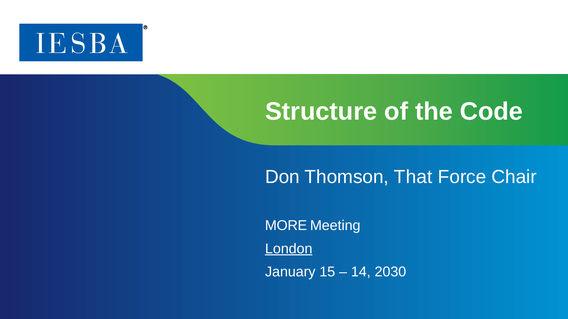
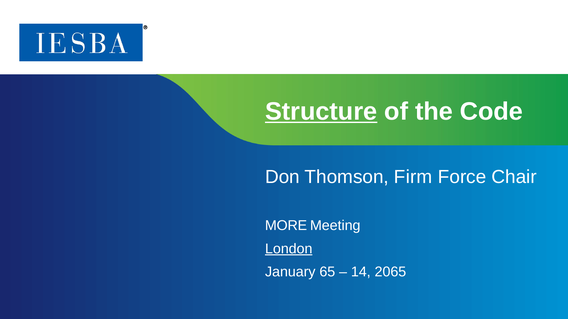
Structure underline: none -> present (321, 112)
That: That -> Firm (413, 177)
15: 15 -> 65 (327, 272)
2030: 2030 -> 2065 (390, 272)
